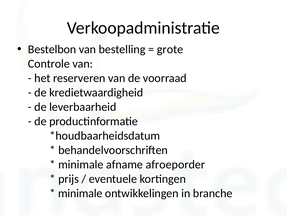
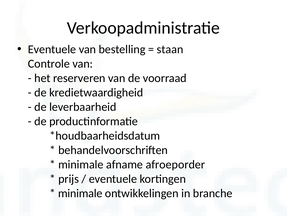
Bestelbon: Bestelbon -> Eventuele (52, 49)
grote: grote -> staan (170, 49)
